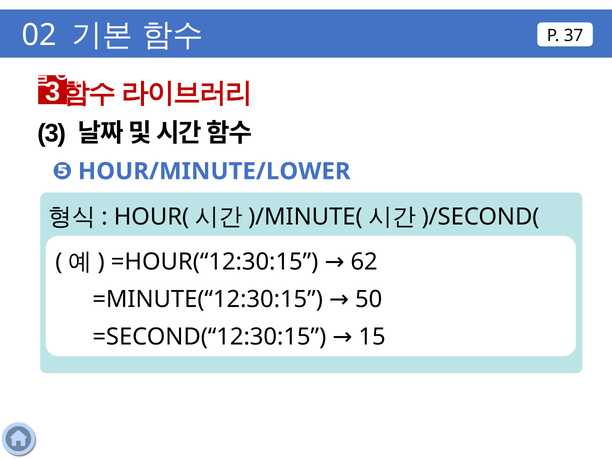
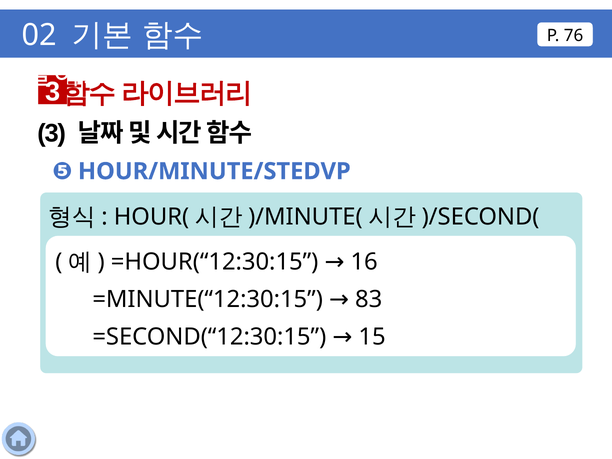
37: 37 -> 76 (574, 36)
HOUR/MINUTE/LOWER: HOUR/MINUTE/LOWER -> HOUR/MINUTE/STEDVP (214, 171)
62: 62 -> 16 (364, 262)
50: 50 -> 83 (369, 300)
